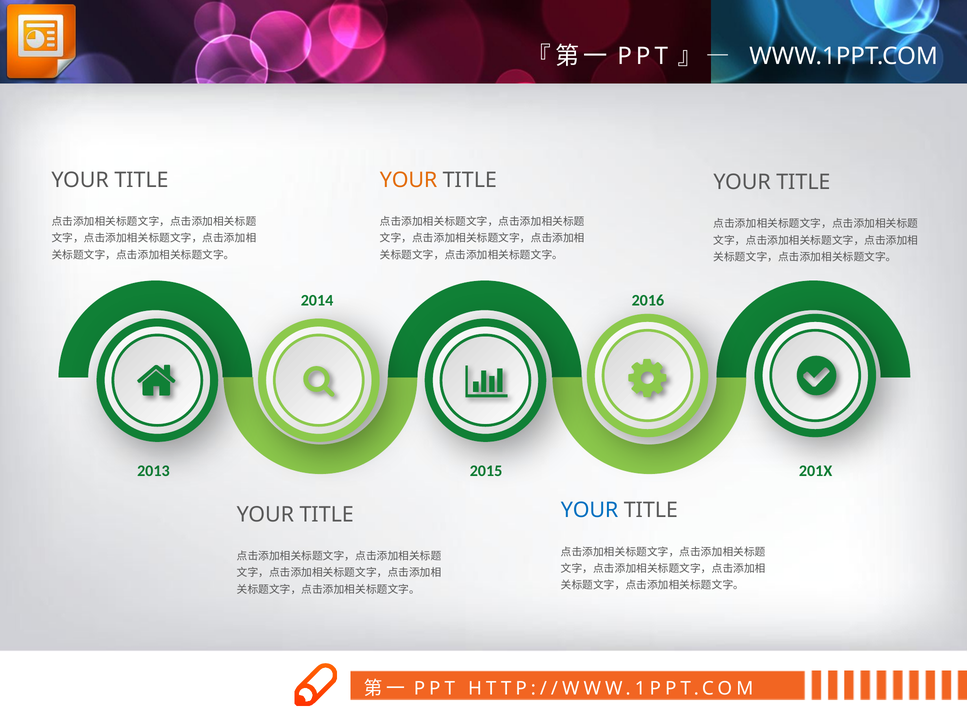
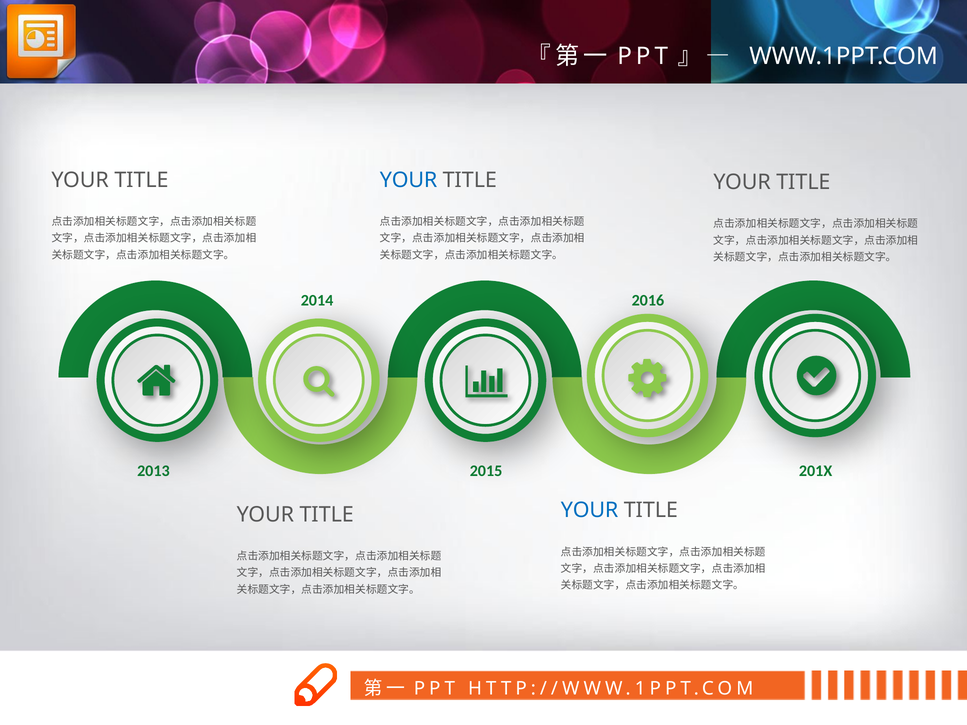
YOUR colour: orange -> blue (409, 180)
